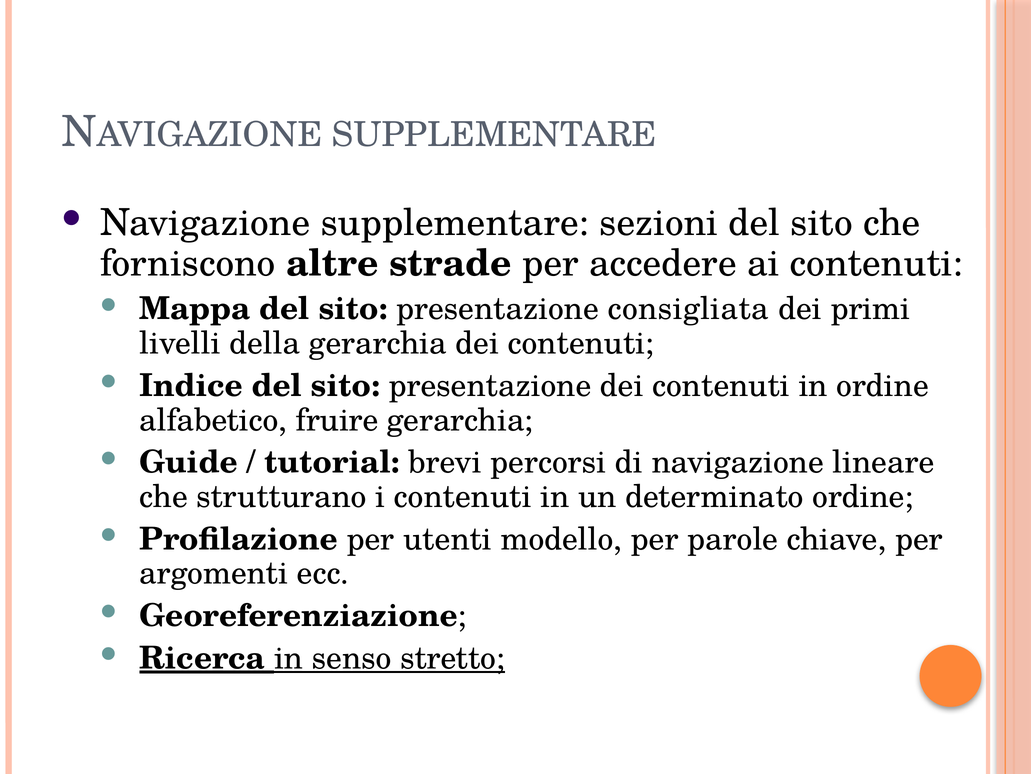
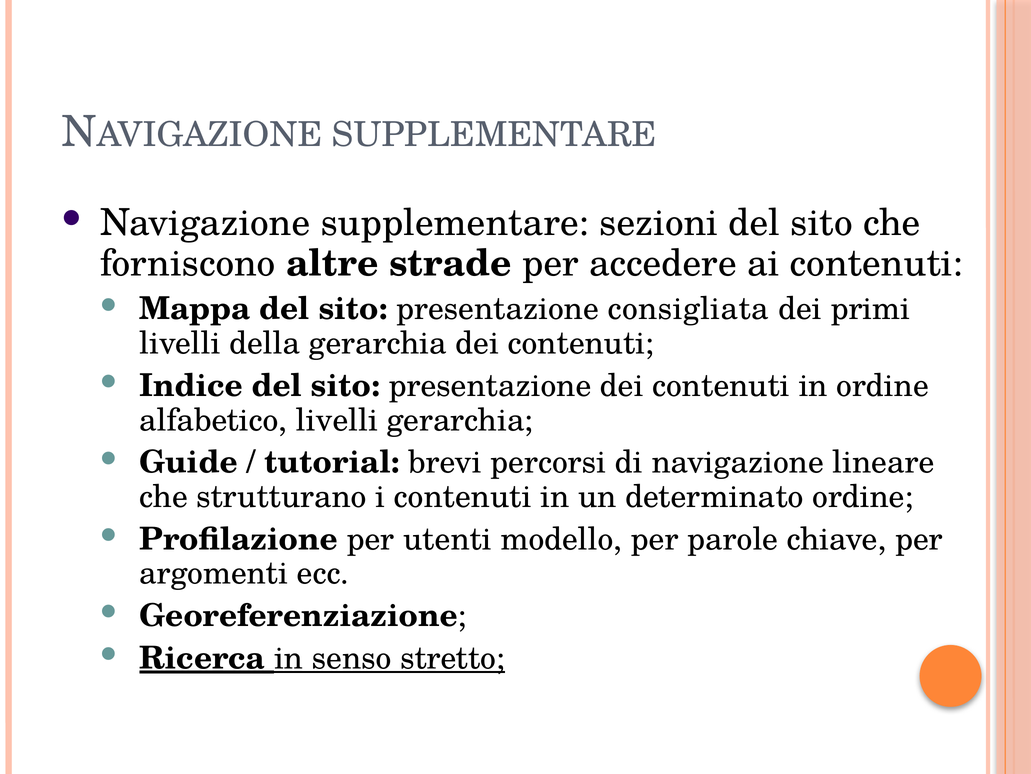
alfabetico fruire: fruire -> livelli (337, 420)
